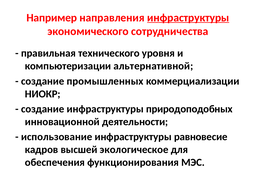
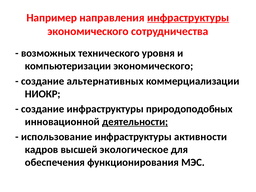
правильная: правильная -> возможных (48, 53)
компьютеризации альтернативной: альтернативной -> экономического (153, 66)
промышленных: промышленных -> альтернативных (105, 81)
деятельности underline: none -> present (135, 122)
равновесие: равновесие -> активности (201, 137)
